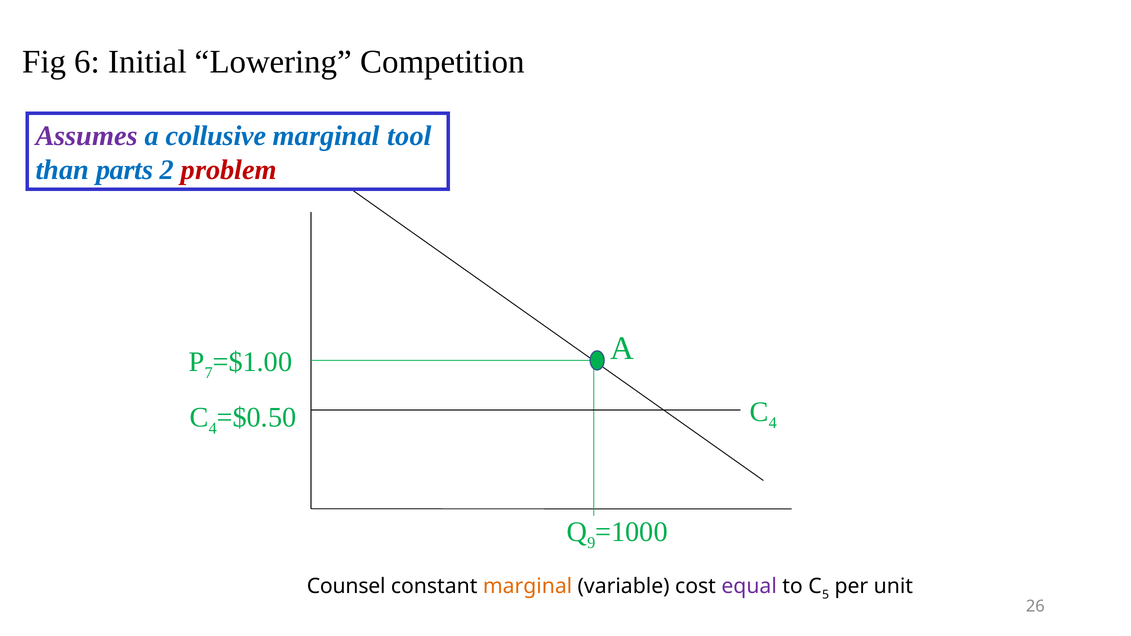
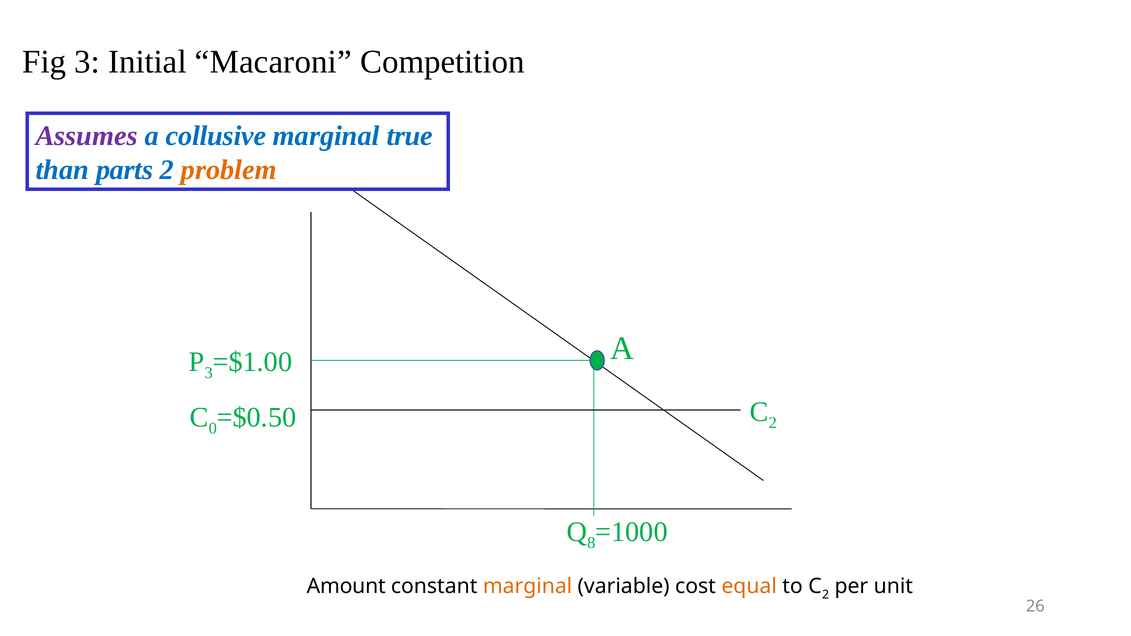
Fig 6: 6 -> 3 (87, 62)
Lowering: Lowering -> Macaroni (273, 62)
tool: tool -> true (410, 136)
problem colour: red -> orange (229, 170)
7: 7 -> 3 (209, 373)
4: 4 -> 2 (773, 423)
4: 4 -> 0 (213, 429)
9: 9 -> 8 (591, 543)
Counsel: Counsel -> Amount (346, 587)
equal colour: purple -> orange (749, 587)
5: 5 -> 2 (826, 595)
